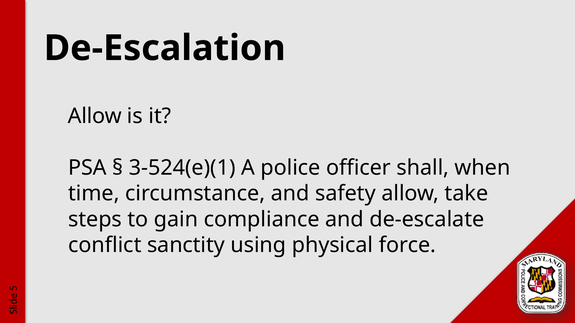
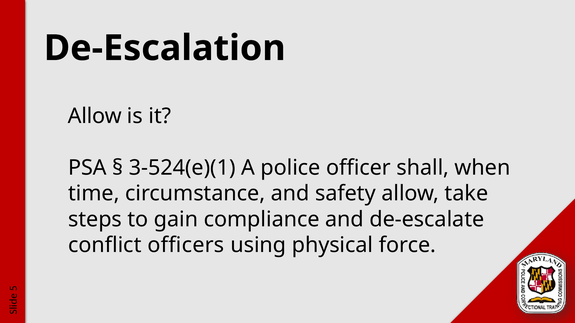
sanctity: sanctity -> officers (186, 246)
